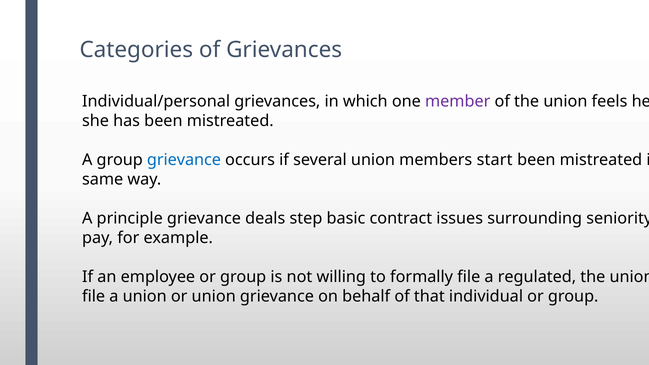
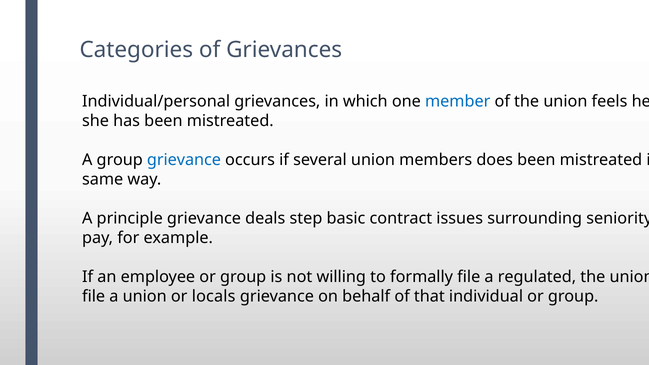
member colour: purple -> blue (458, 102)
start: start -> does (495, 160)
or union: union -> locals (214, 296)
